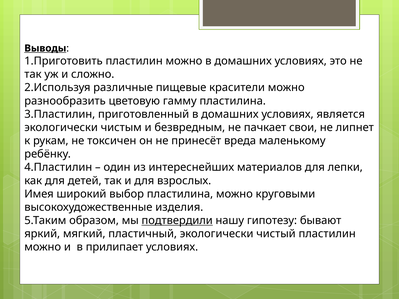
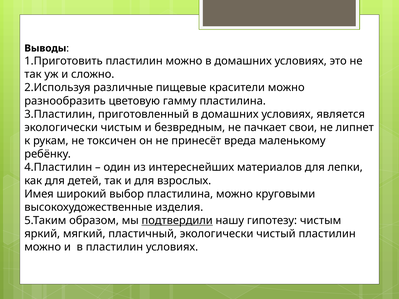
Выводы underline: present -> none (45, 48)
гипотезу бывают: бывают -> чистым (321, 221)
в прилипает: прилипает -> пластилин (114, 247)
